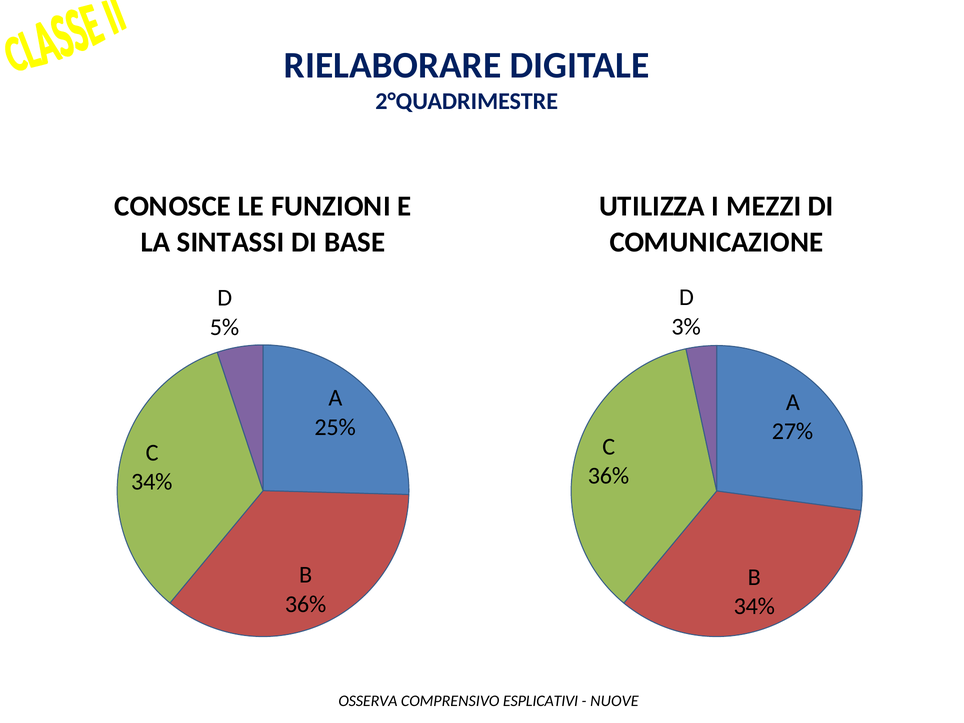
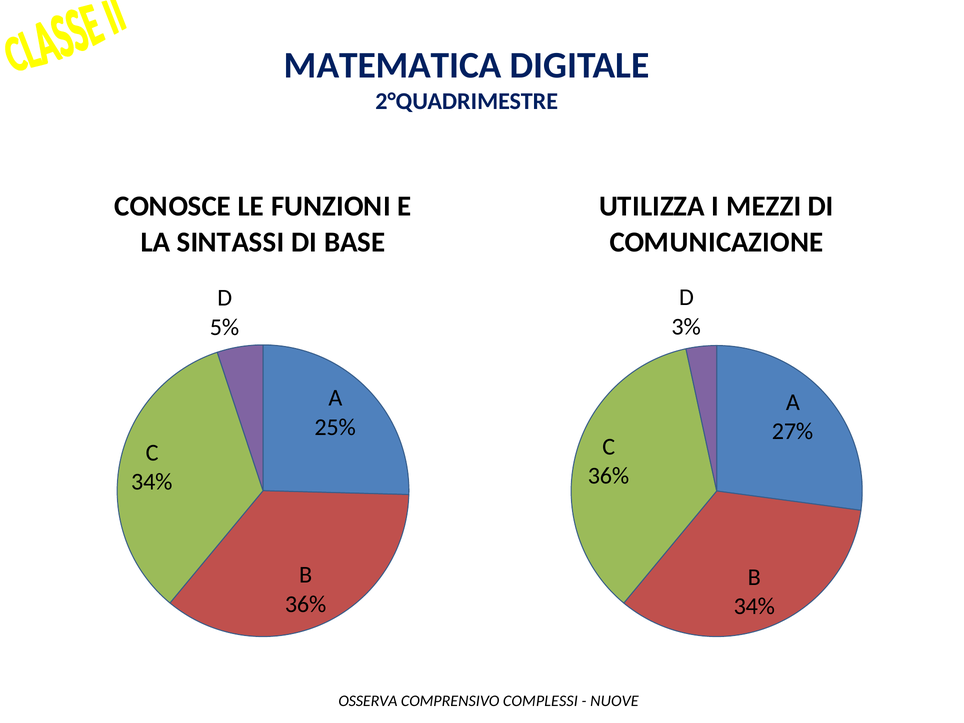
RIELABORARE: RIELABORARE -> MATEMATICA (393, 65)
ESPLICATIVI: ESPLICATIVI -> COMPLESSI (540, 701)
